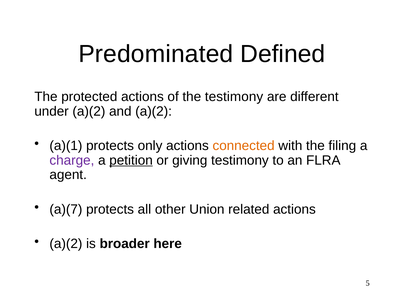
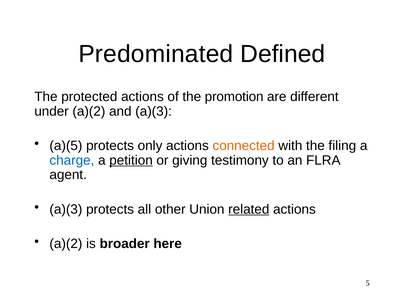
the testimony: testimony -> promotion (234, 97)
and a)(2: a)(2 -> a)(3 (154, 111)
a)(1: a)(1 -> a)(5 (66, 146)
charge colour: purple -> blue (72, 160)
a)(7: a)(7 -> a)(3 (66, 209)
related underline: none -> present (249, 209)
